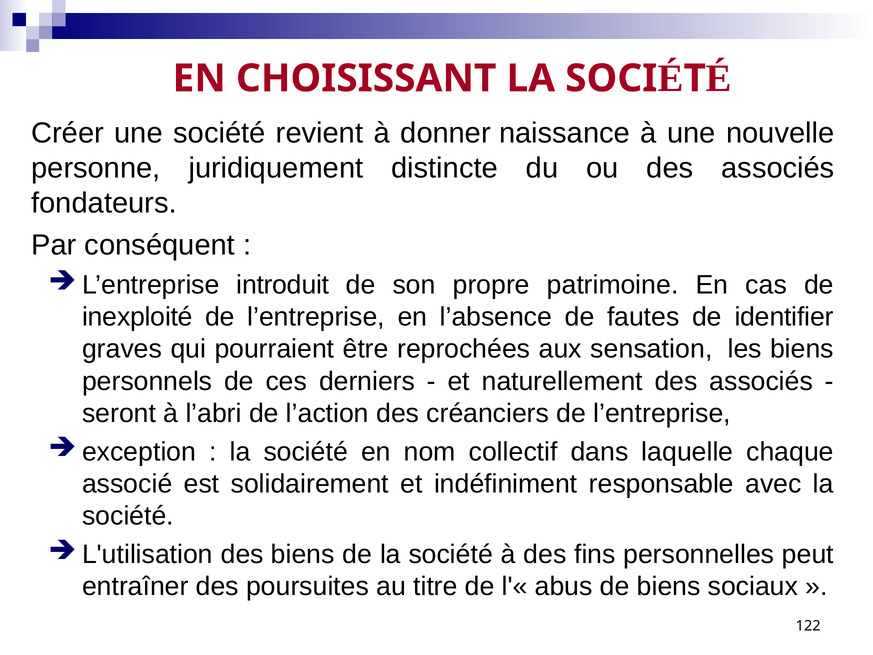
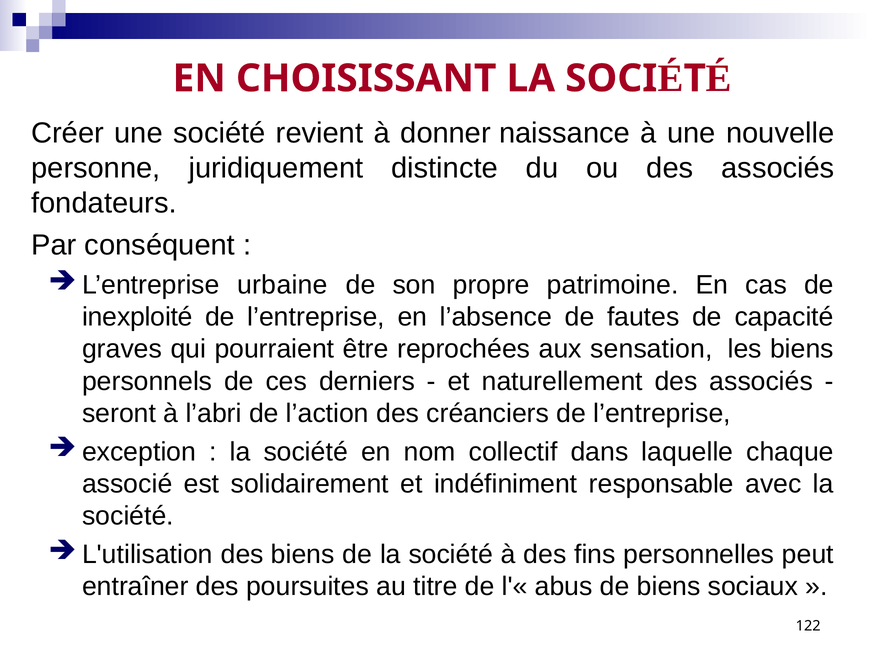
introduit: introduit -> urbaine (283, 285)
identifier: identifier -> capacité (784, 317)
